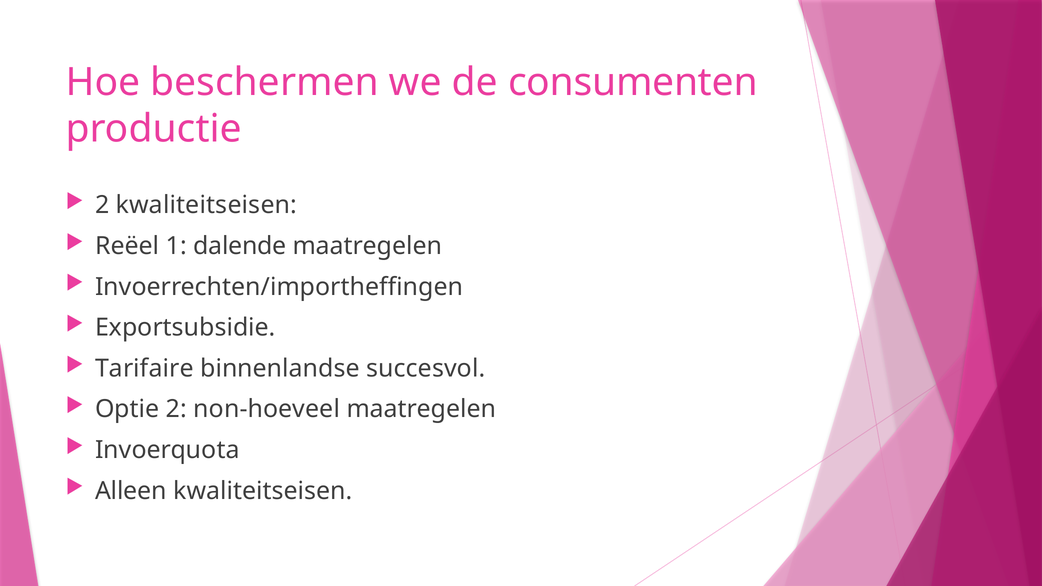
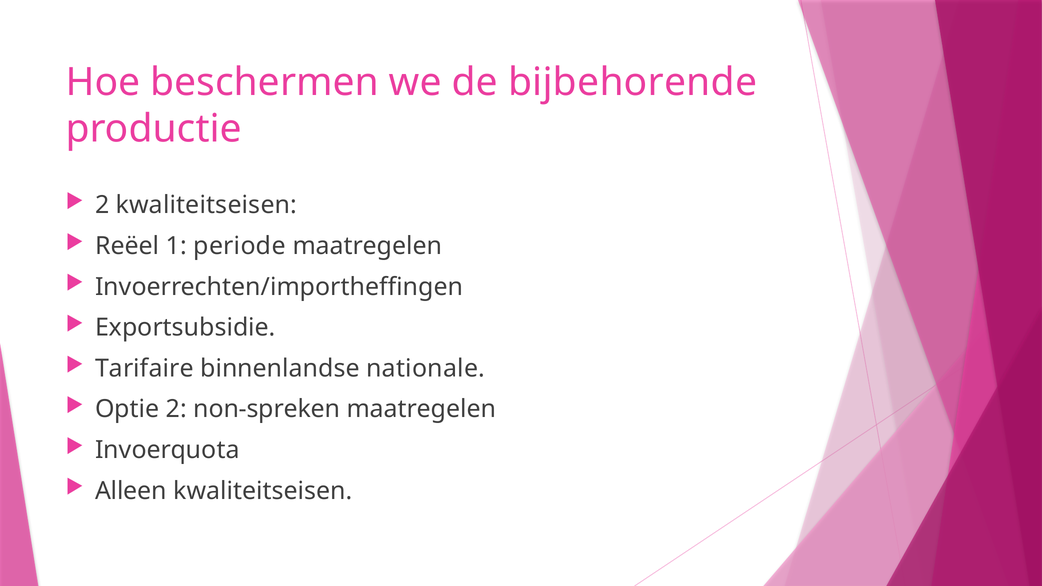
consumenten: consumenten -> bijbehorende (633, 82)
dalende: dalende -> periode (240, 246)
succesvol: succesvol -> nationale (426, 368)
non-hoeveel: non-hoeveel -> non-spreken (267, 409)
